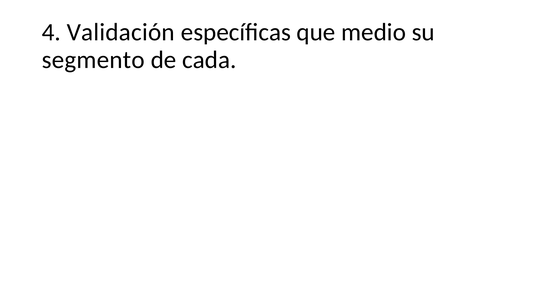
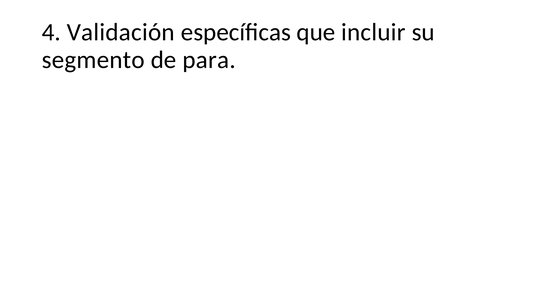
medio: medio -> incluir (373, 32)
cada: cada -> para (209, 60)
